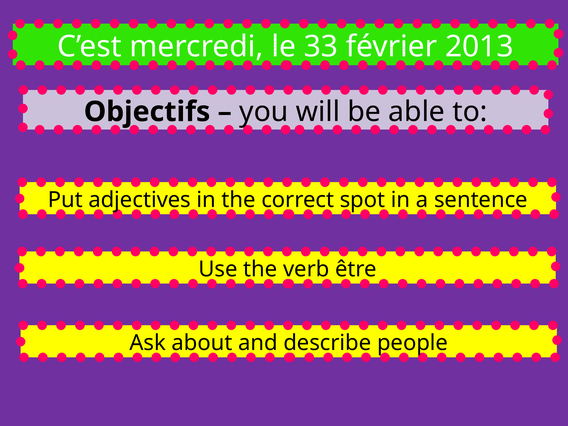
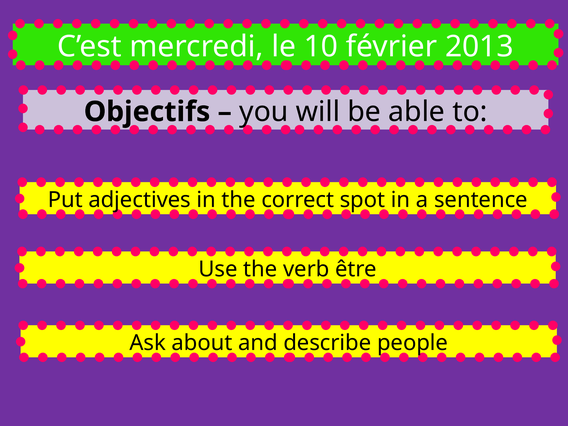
33: 33 -> 10 (321, 47)
